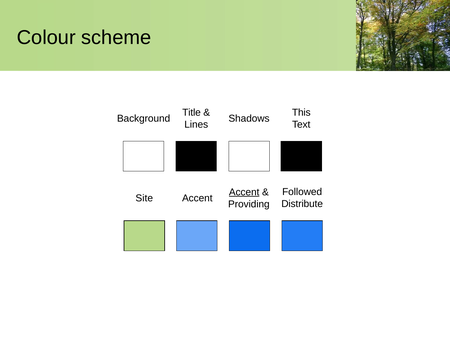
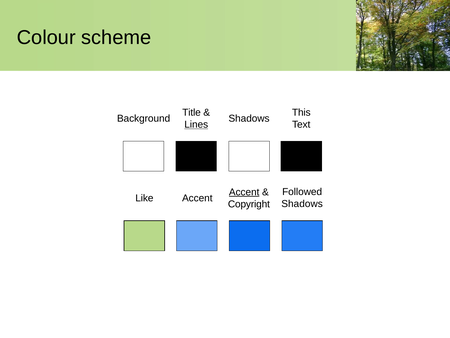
Lines underline: none -> present (196, 124)
Site: Site -> Like (144, 198)
Distribute: Distribute -> Shadows (302, 204)
Providing: Providing -> Copyright (249, 204)
